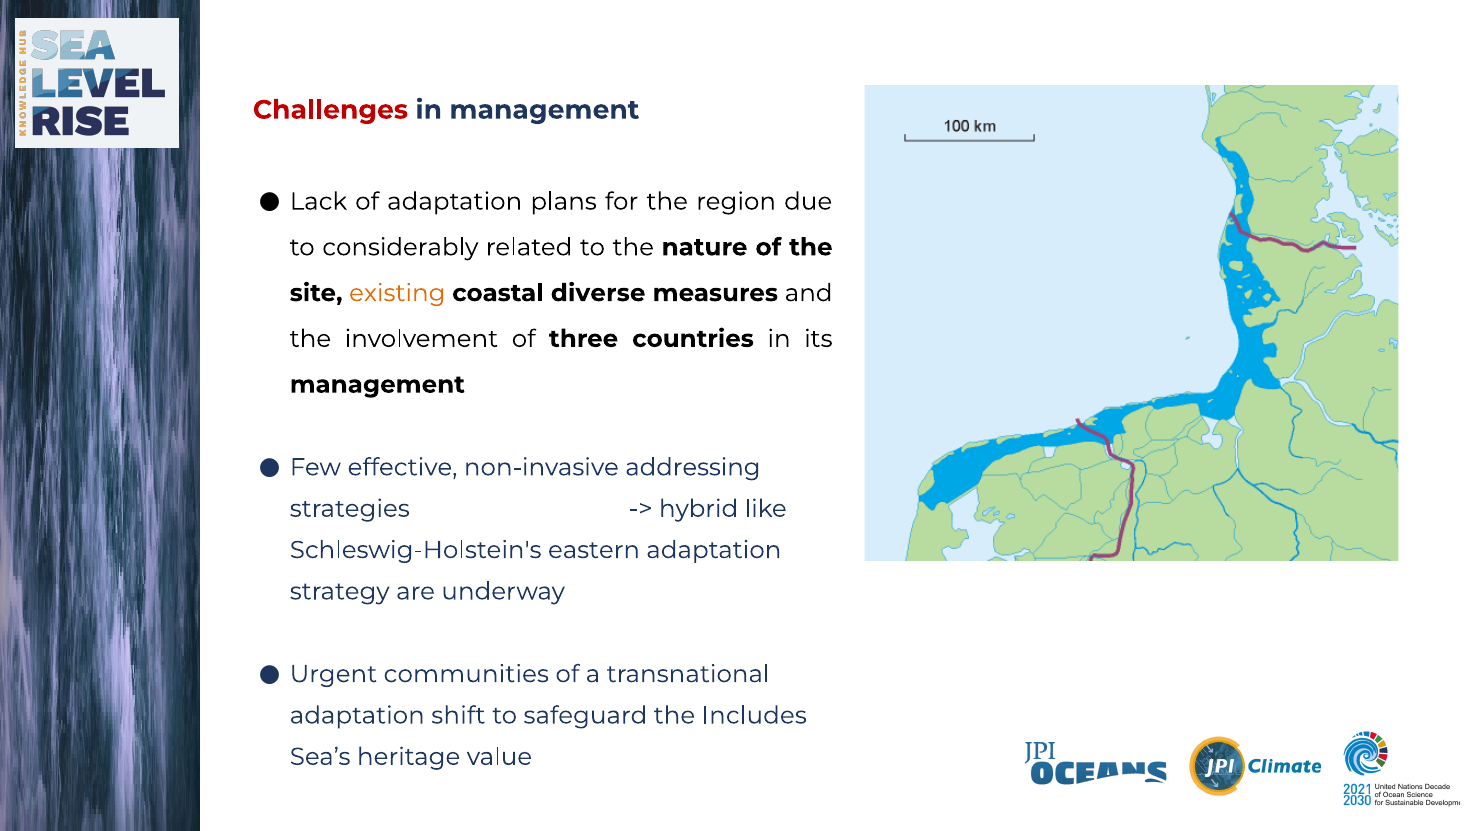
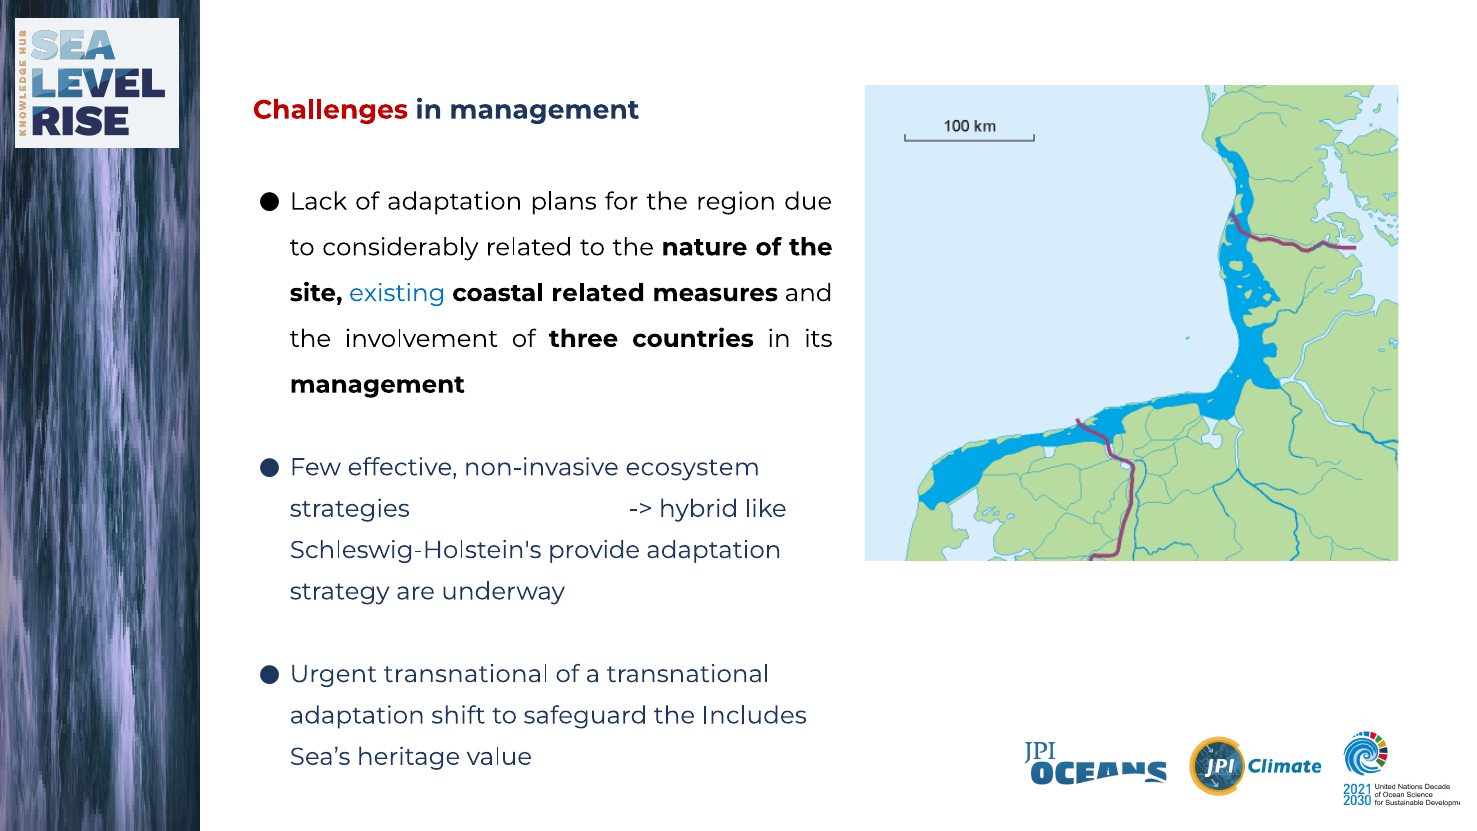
existing colour: orange -> blue (397, 293)
coastal diverse: diverse -> related (598, 293)
addressing: addressing -> ecosystem (693, 467)
eastern: eastern -> provide (594, 550)
Urgent communities: communities -> transnational (466, 674)
